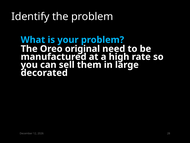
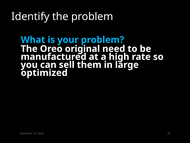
decorated: decorated -> optimized (44, 73)
